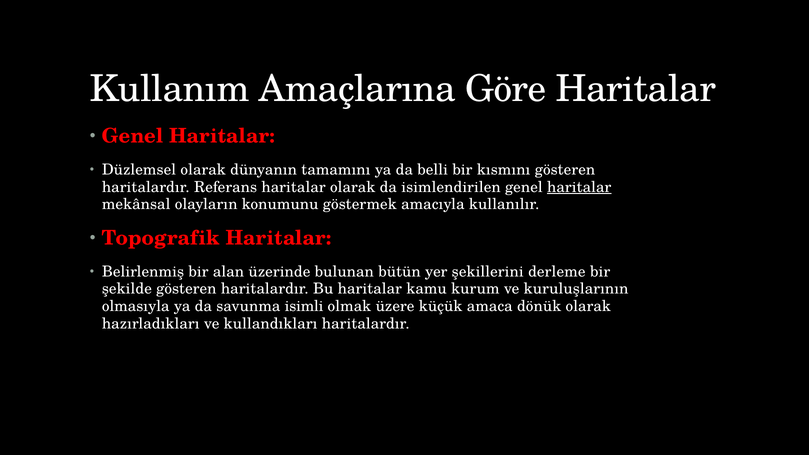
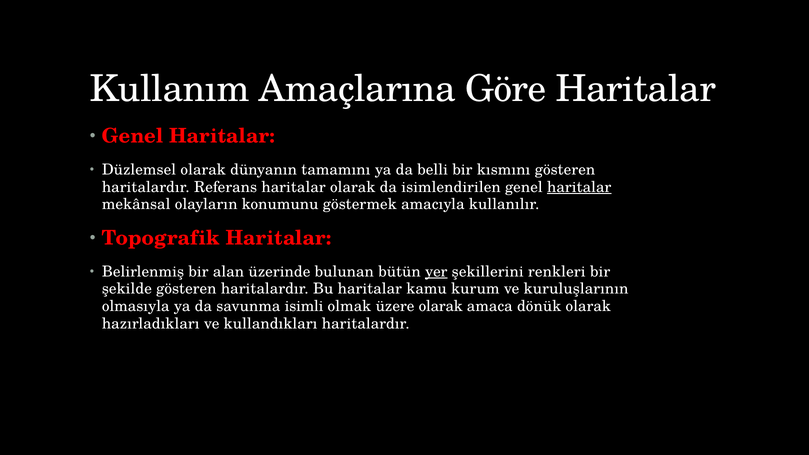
yer underline: none -> present (436, 272)
derleme: derleme -> renkleri (557, 272)
üzere küçük: küçük -> olarak (441, 306)
